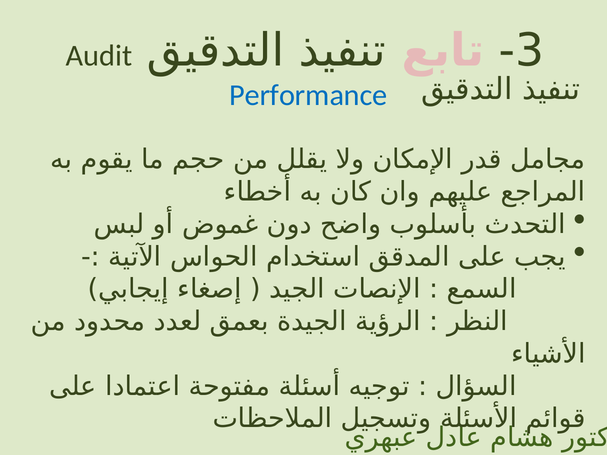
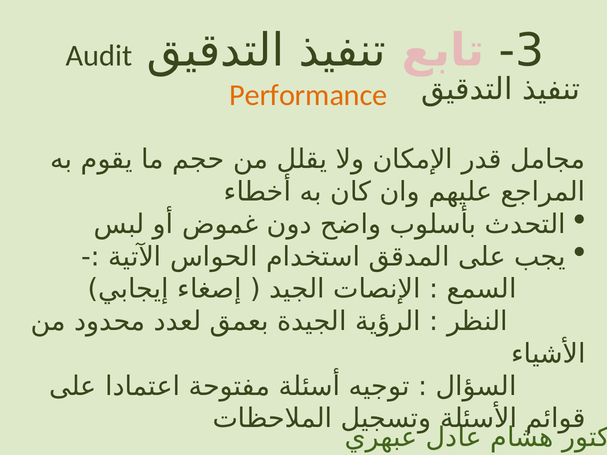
Performance colour: blue -> orange (308, 95)
